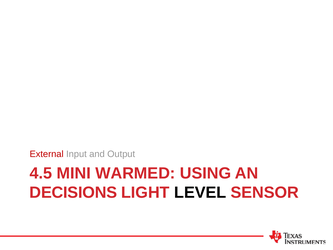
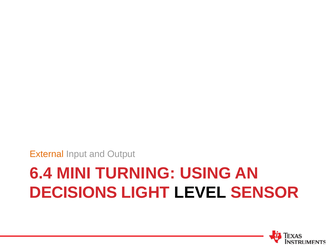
External colour: red -> orange (47, 154)
4.5: 4.5 -> 6.4 (41, 173)
WARMED: WARMED -> TURNING (135, 173)
